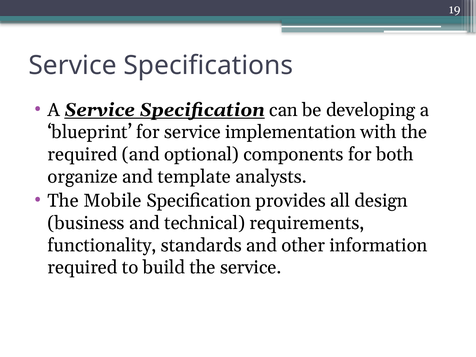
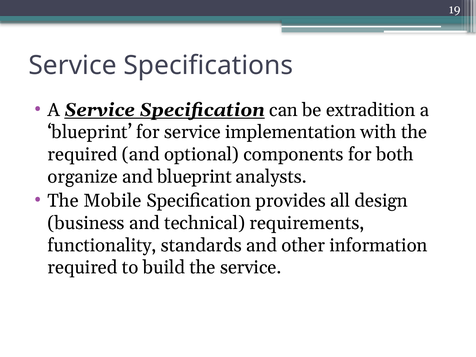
developing: developing -> extradition (371, 110)
and template: template -> blueprint (194, 177)
